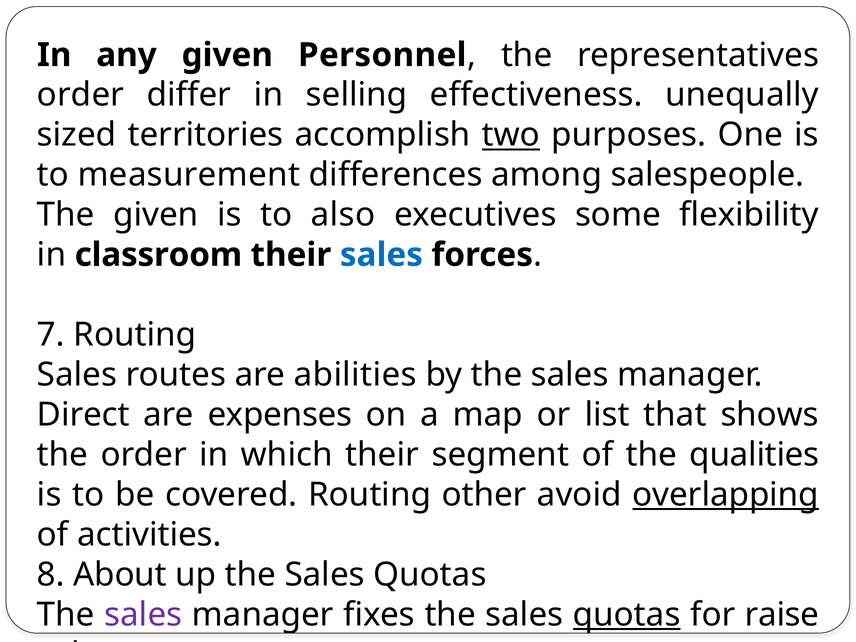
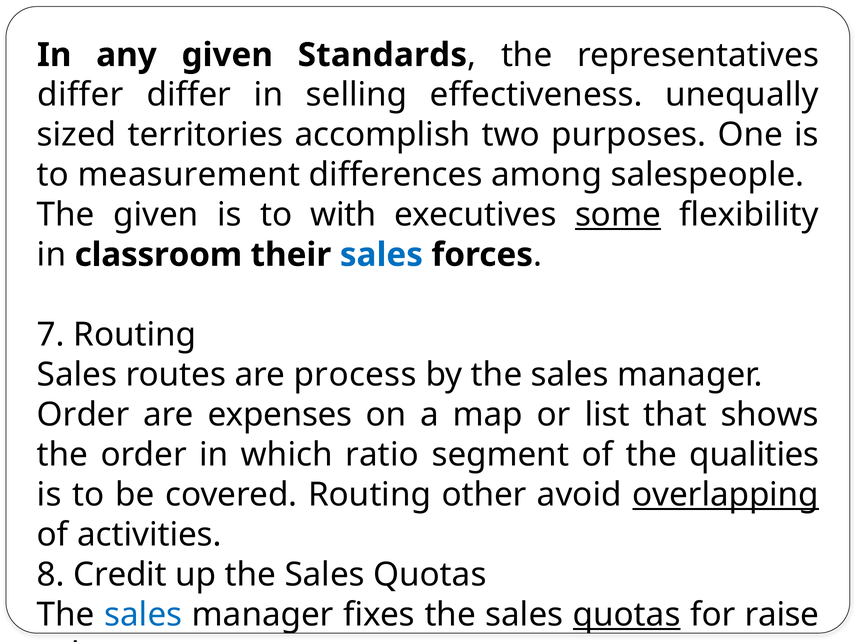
Personnel: Personnel -> Standards (382, 55)
order: order -> differ (80, 95)
two underline: present -> none (511, 135)
also: also -> with (343, 215)
some underline: none -> present (618, 215)
abilities: abilities -> process (355, 375)
Direct: Direct -> Order (83, 415)
which their: their -> ratio (382, 455)
About: About -> Credit (120, 575)
sales colour: purple -> blue (143, 615)
